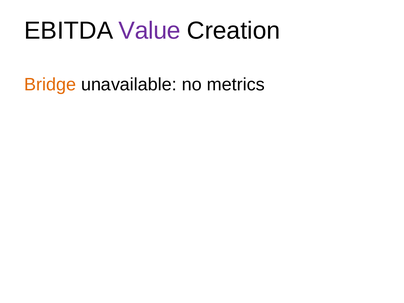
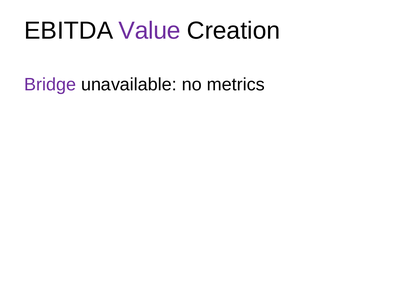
Bridge colour: orange -> purple (50, 85)
